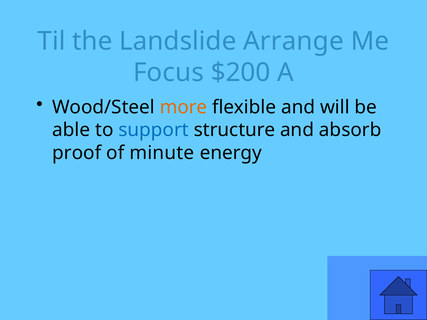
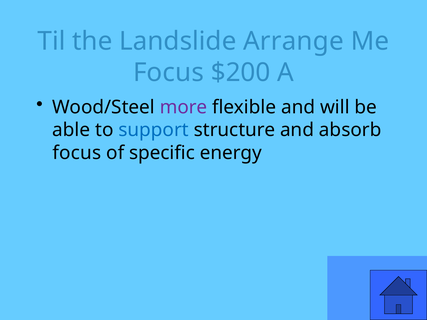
more colour: orange -> purple (184, 107)
proof: proof -> focus (77, 153)
minute: minute -> specific (162, 153)
